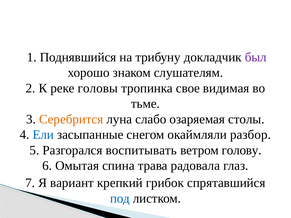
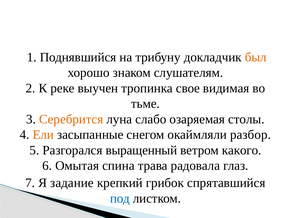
был colour: purple -> orange (256, 57)
головы: головы -> выучен (98, 88)
Ели colour: blue -> orange (43, 135)
воспитывать: воспитывать -> выращенный (141, 150)
голову: голову -> какого (242, 150)
вариант: вариант -> задание (72, 183)
